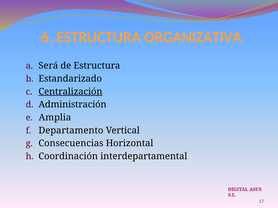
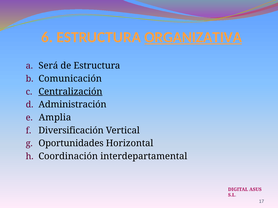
ORGANIZATIVA underline: none -> present (193, 37)
Estandarizado: Estandarizado -> Comunicación (70, 79)
Departamento: Departamento -> Diversificación (71, 131)
Consecuencias: Consecuencias -> Oportunidades (71, 144)
